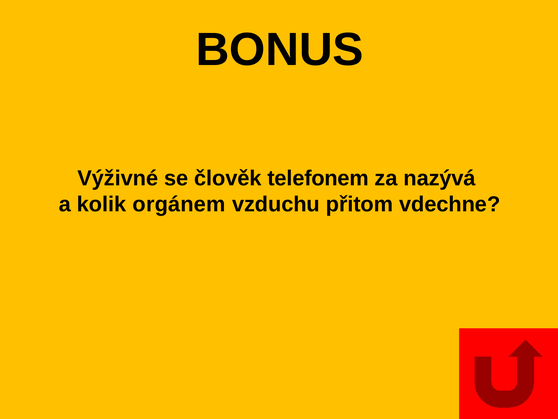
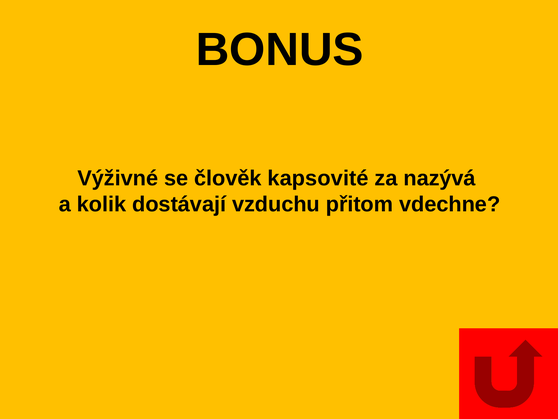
telefonem: telefonem -> kapsovité (318, 178)
orgánem: orgánem -> dostávají (179, 204)
